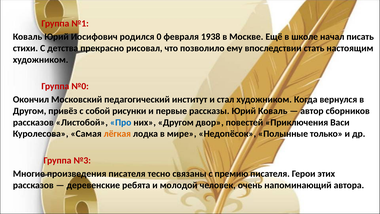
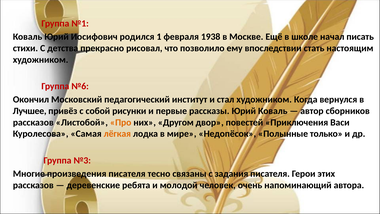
0: 0 -> 1 (159, 37)
№0: №0 -> №6 (80, 86)
Другом: Другом -> Лучшее (30, 111)
Про colour: blue -> orange (121, 122)
премию: премию -> задания (231, 174)
